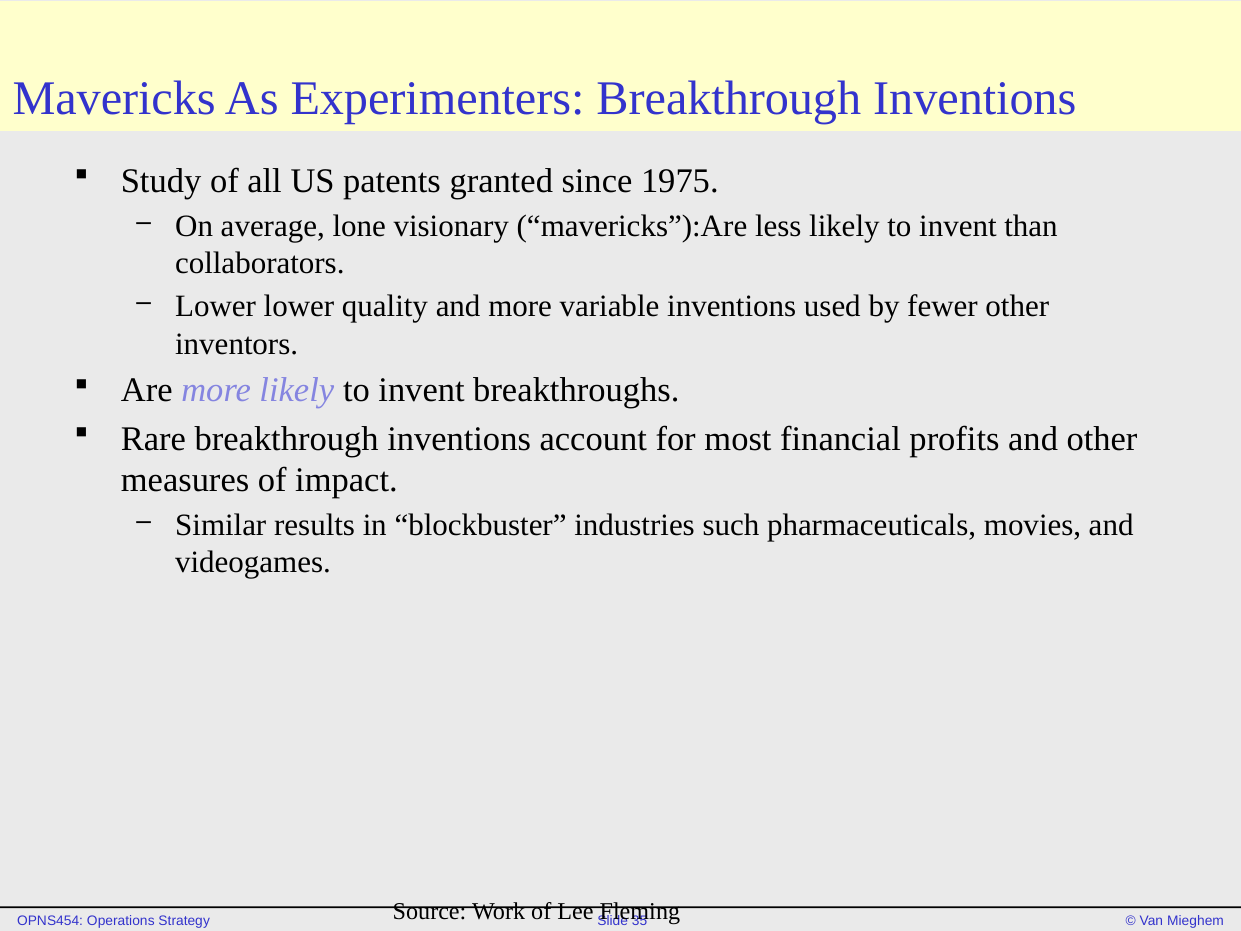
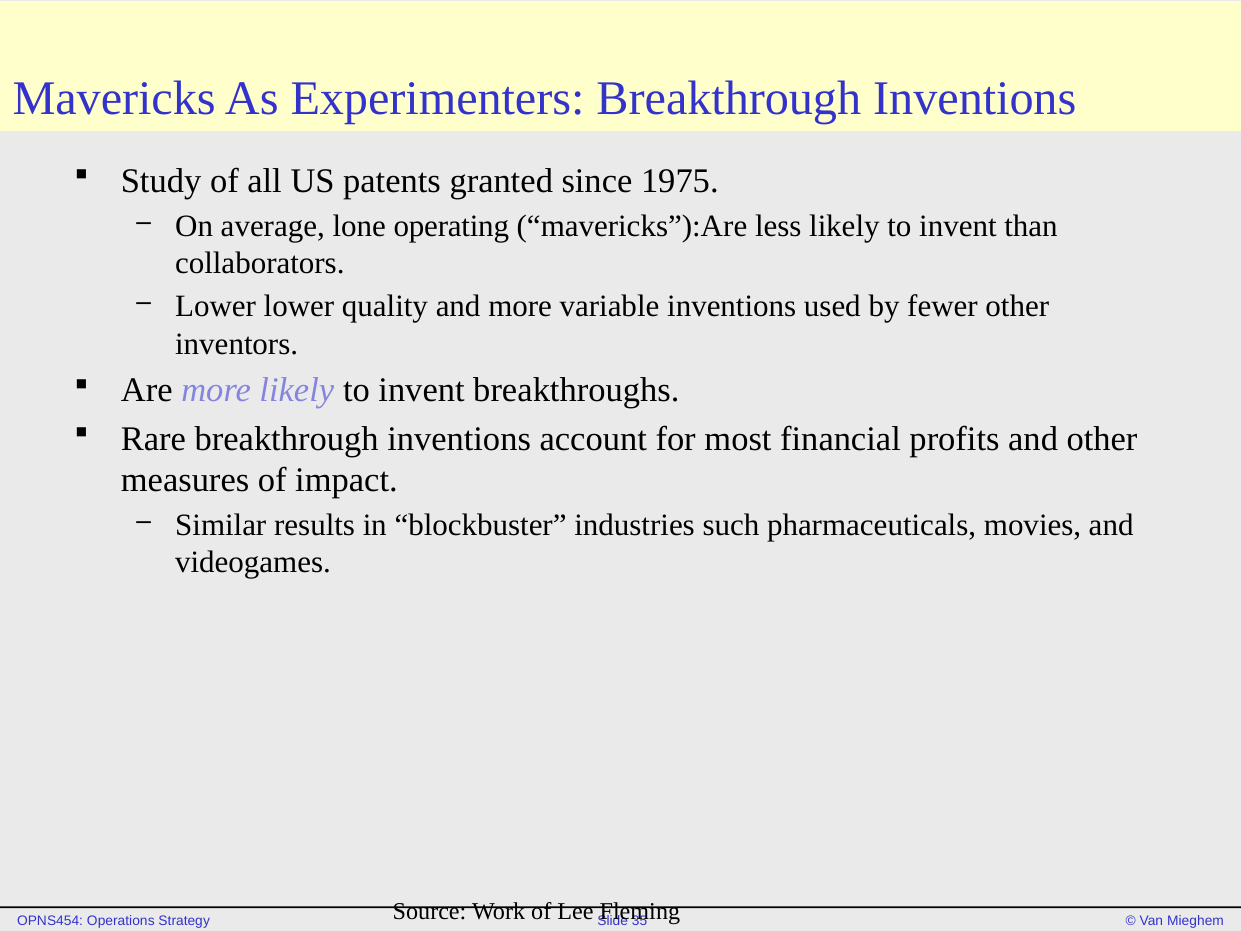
visionary: visionary -> operating (451, 226)
